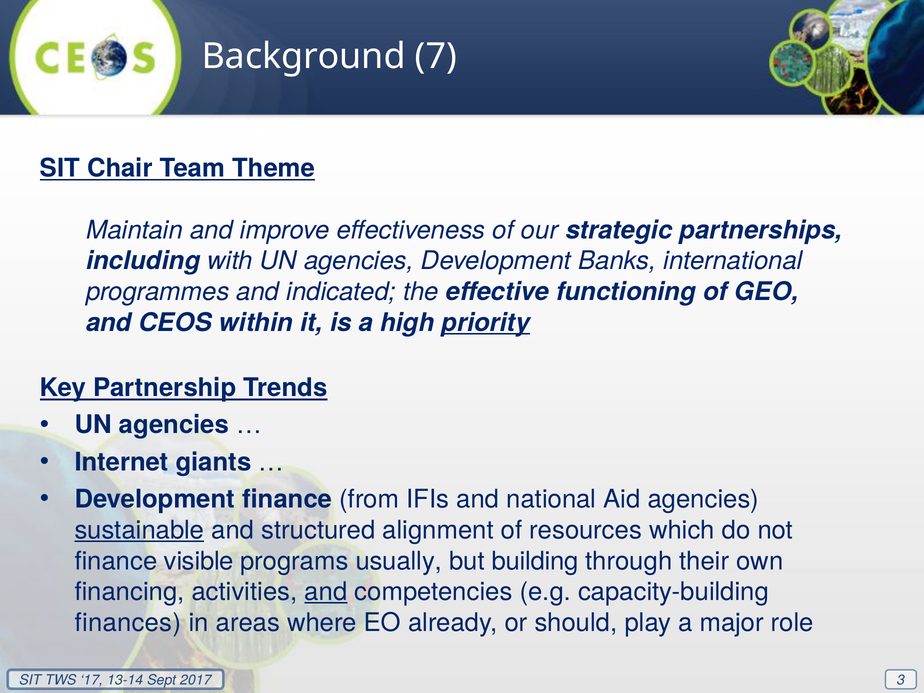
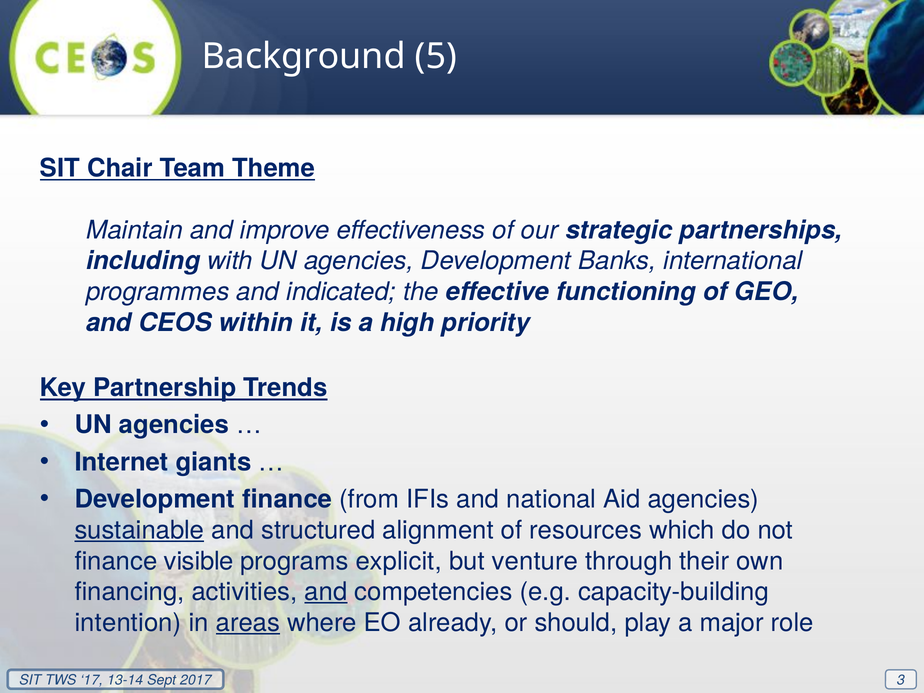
7: 7 -> 5 (436, 56)
priority underline: present -> none (486, 323)
usually: usually -> explicit (399, 561)
building: building -> venture (535, 561)
finances: finances -> intention (128, 623)
areas underline: none -> present (248, 623)
